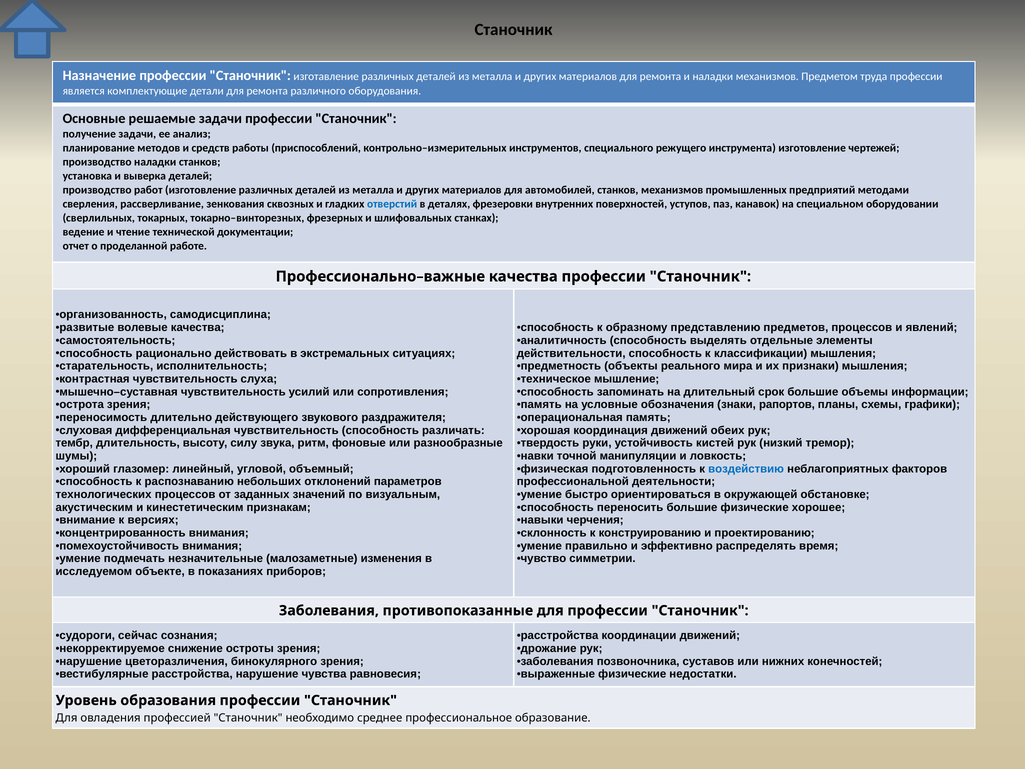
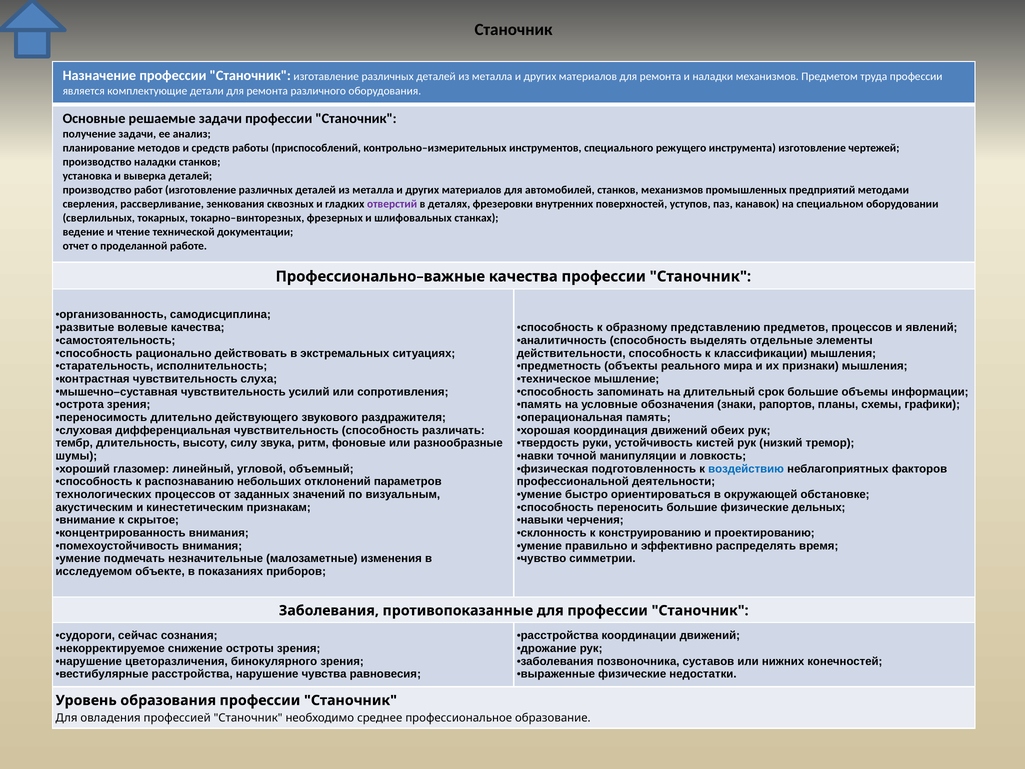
отверстий colour: blue -> purple (392, 204)
хорошее: хорошее -> дельных (819, 507)
версиях: версиях -> скрытое (153, 520)
